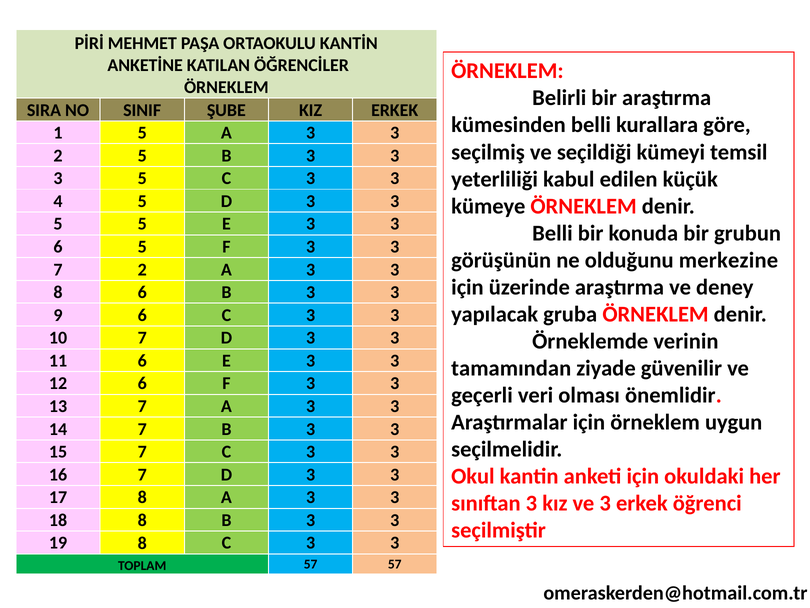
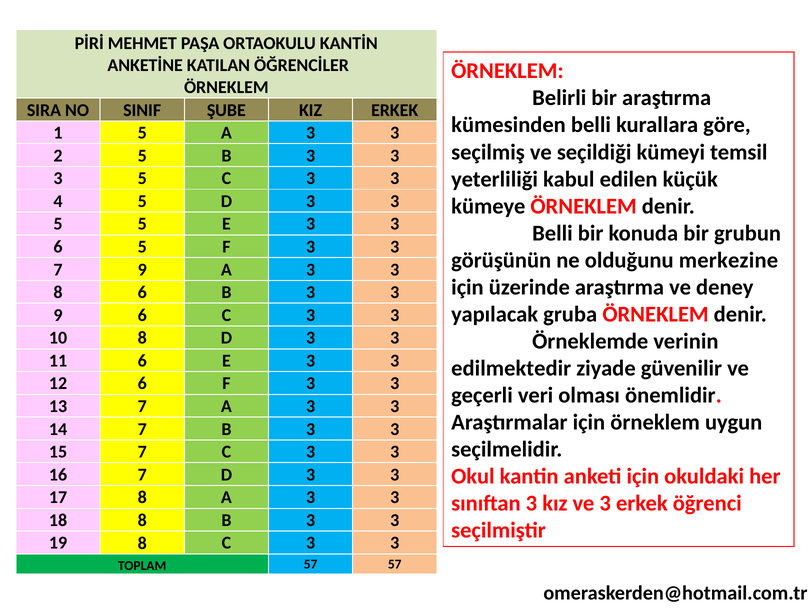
7 2: 2 -> 9 (142, 269)
10 7: 7 -> 8 (142, 338)
tamamından: tamamından -> edilmektedir (511, 368)
